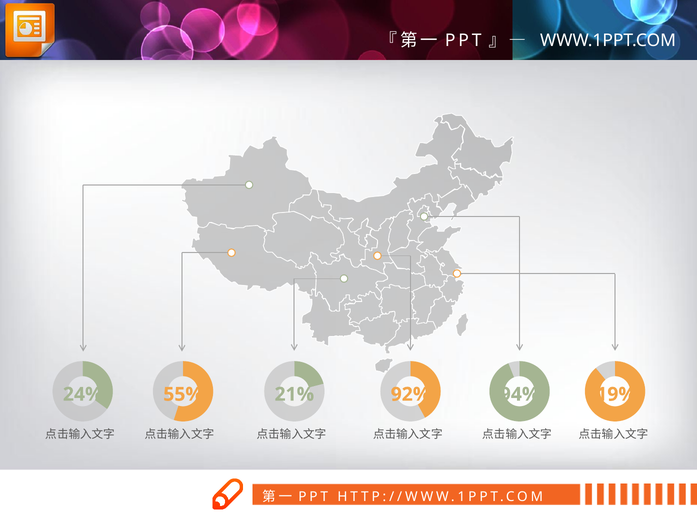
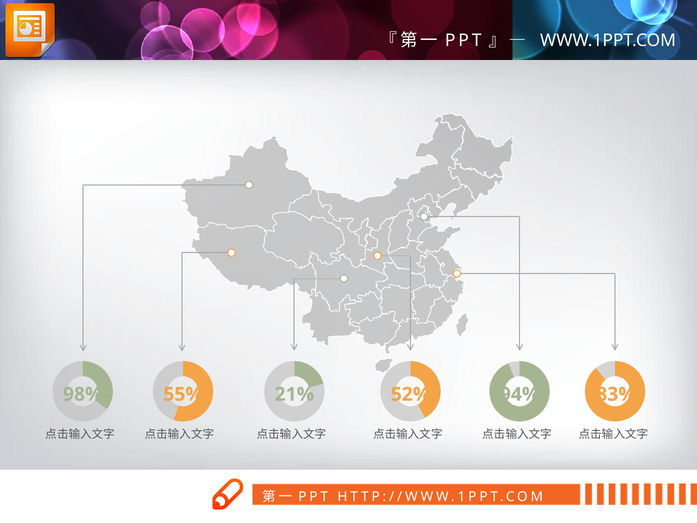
24%: 24% -> 98% (83, 394)
92%: 92% -> 52% (410, 394)
19%: 19% -> 83% (616, 394)
